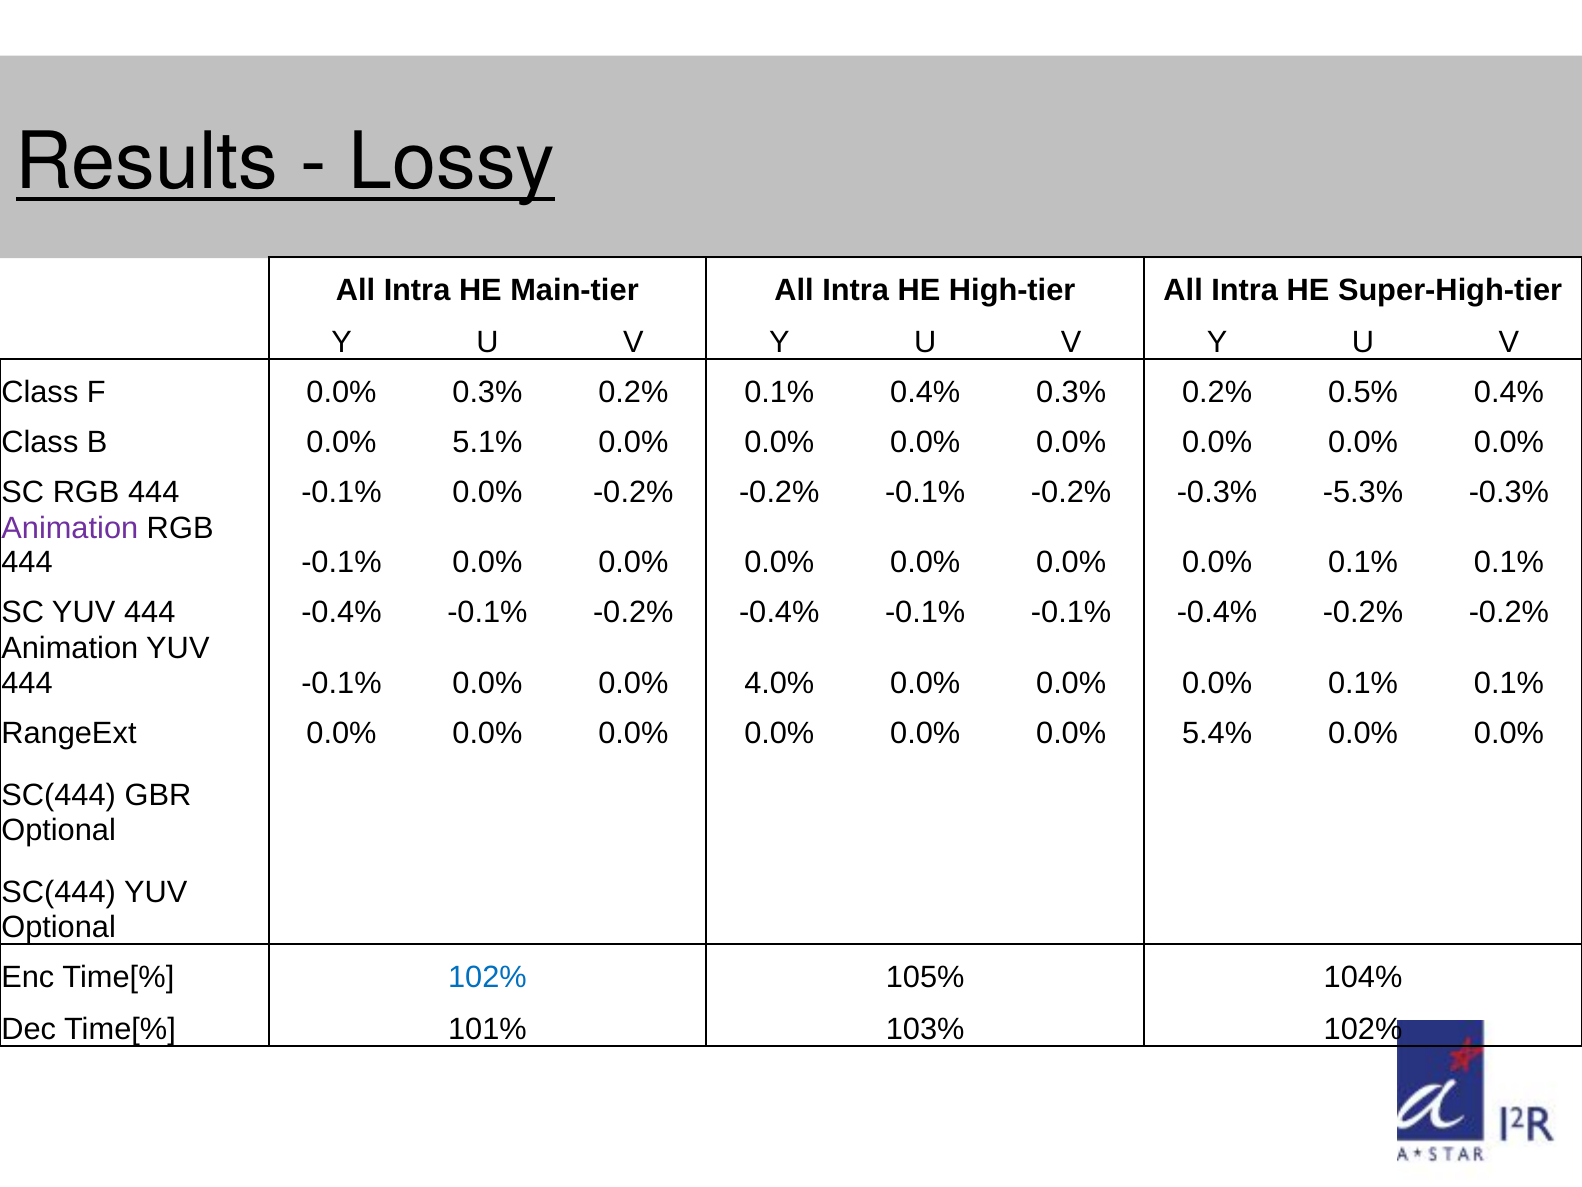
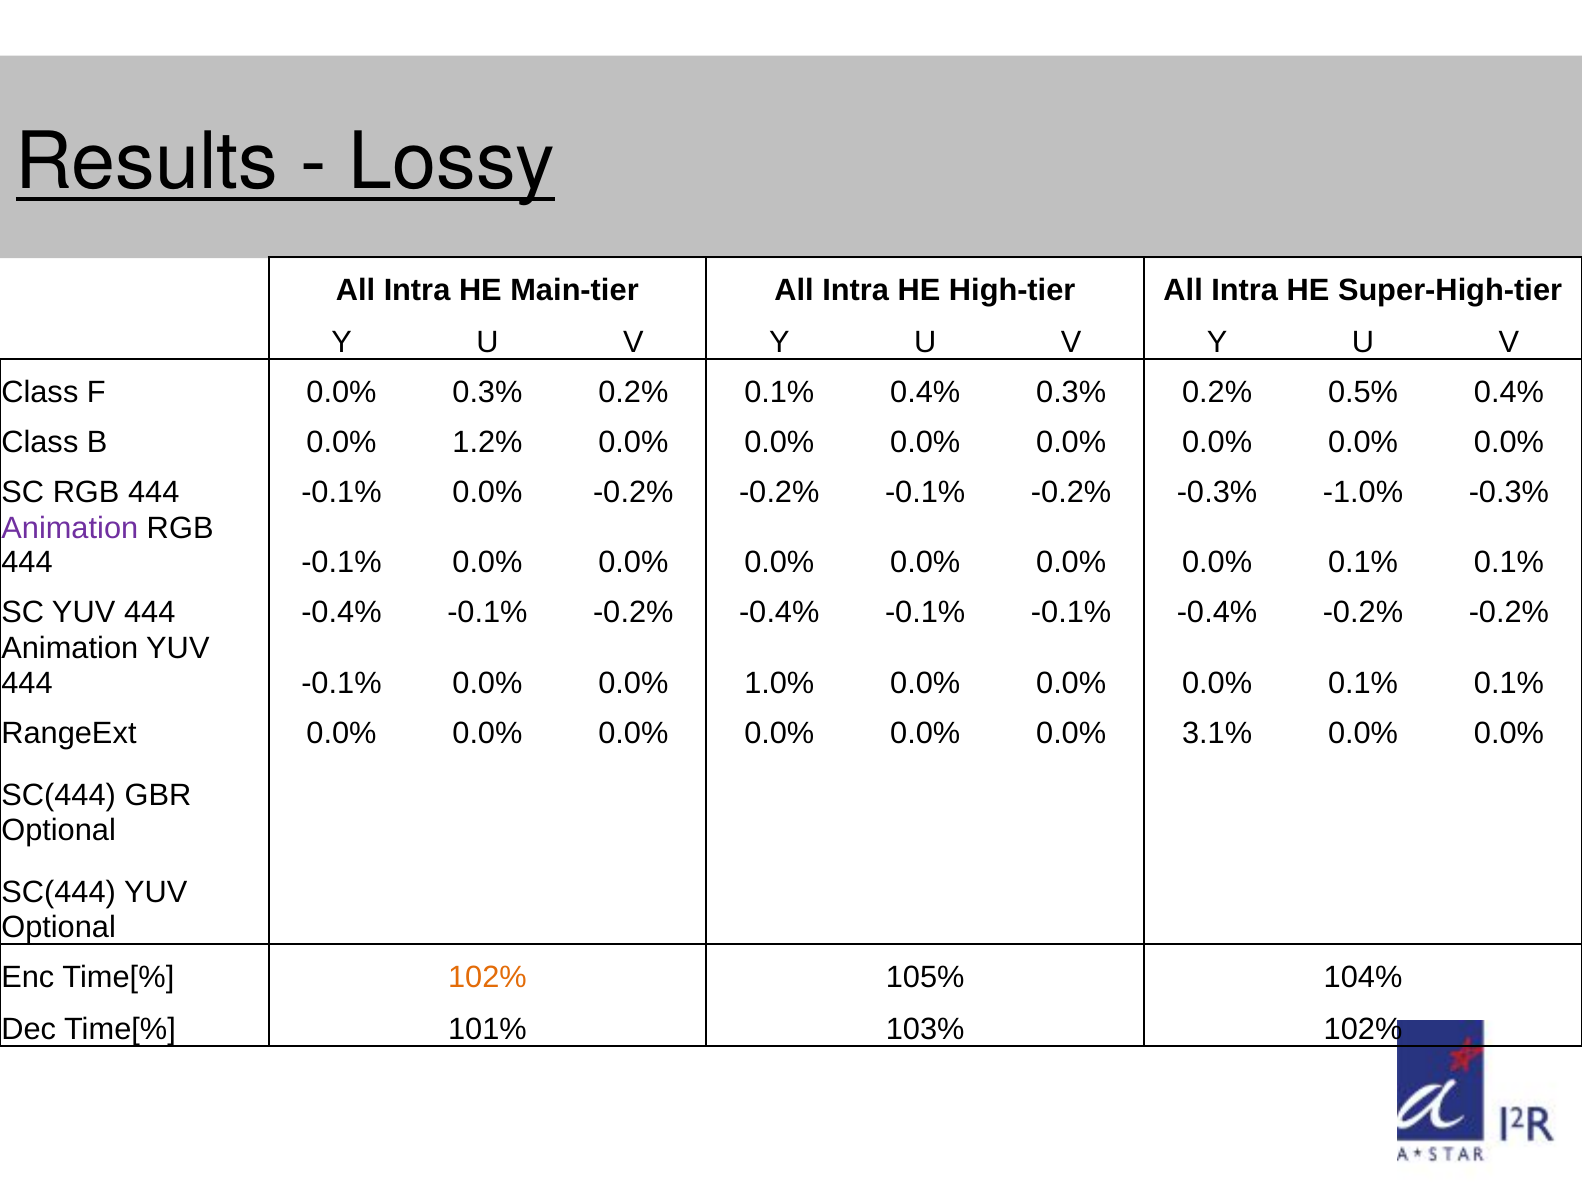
5.1%: 5.1% -> 1.2% (487, 442)
-5.3%: -5.3% -> -1.0% (1363, 492)
4.0%: 4.0% -> 1.0% (779, 683)
5.4%: 5.4% -> 3.1% (1217, 733)
102% colour: blue -> orange (487, 977)
